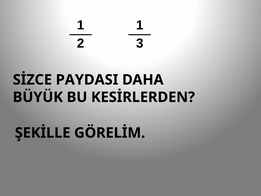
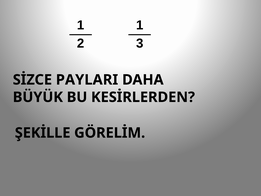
PAYDASI: PAYDASI -> PAYLARI (87, 80)
